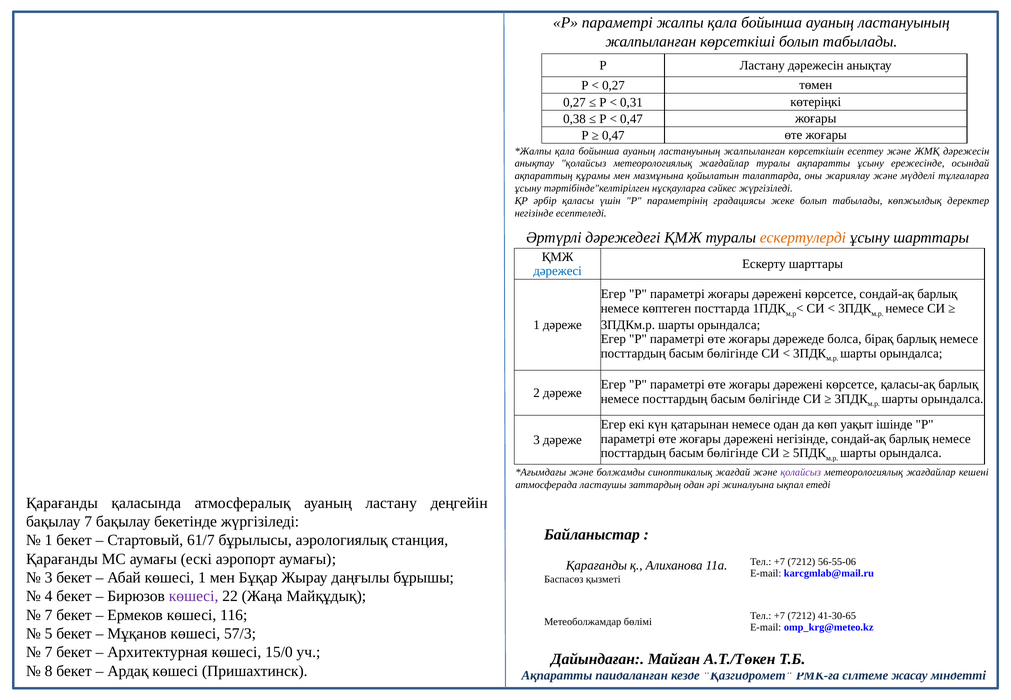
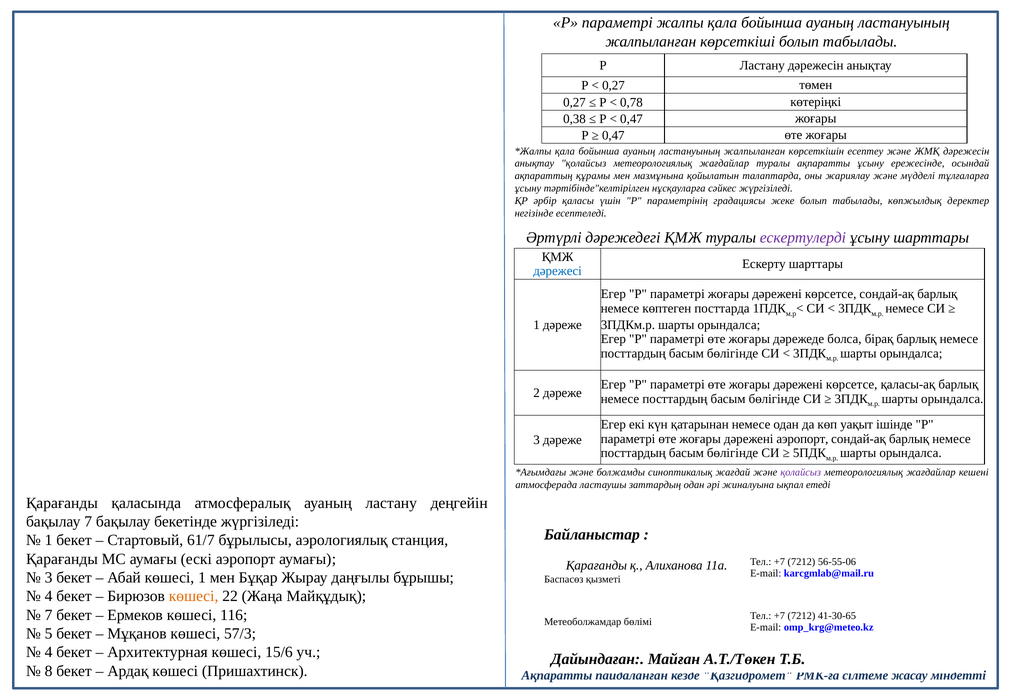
0,31: 0,31 -> 0,78 (631, 102)
ескертулерді colour: orange -> purple (803, 238)
дәрежені негізінде: негізінде -> аэропорт (802, 439)
көшесі colour: purple -> orange (194, 596)
7: 7 -> 4 (49, 652)
15/0: 15/0 -> 15/6 (279, 652)
